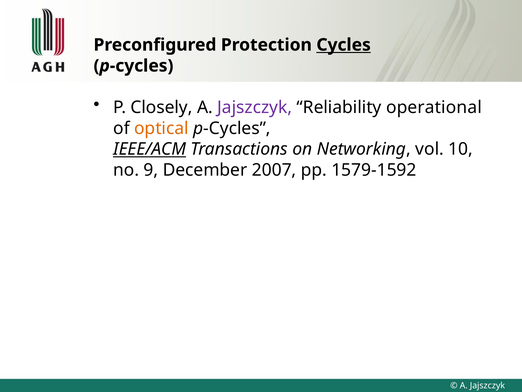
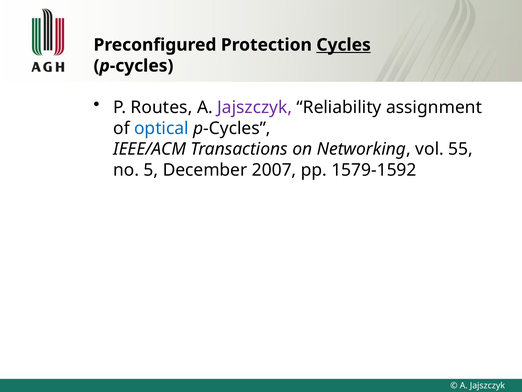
Closely: Closely -> Routes (161, 107)
operational: operational -> assignment (434, 107)
optical colour: orange -> blue (161, 128)
IEEE/ACM underline: present -> none (150, 149)
10: 10 -> 55 (461, 149)
9: 9 -> 5 (151, 170)
